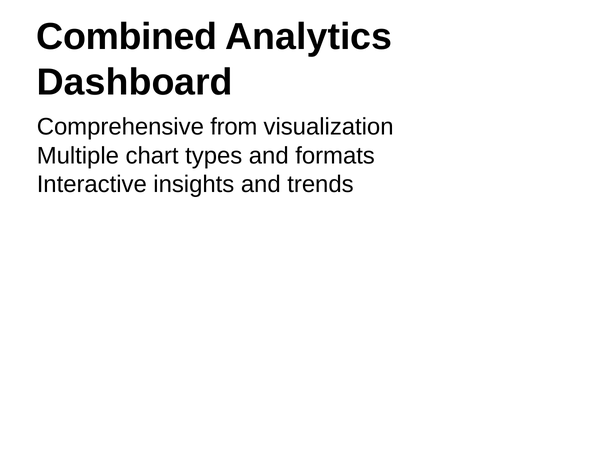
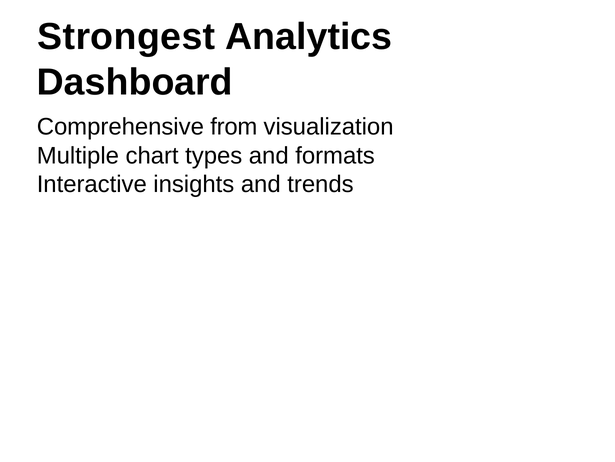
Combined: Combined -> Strongest (126, 37)
